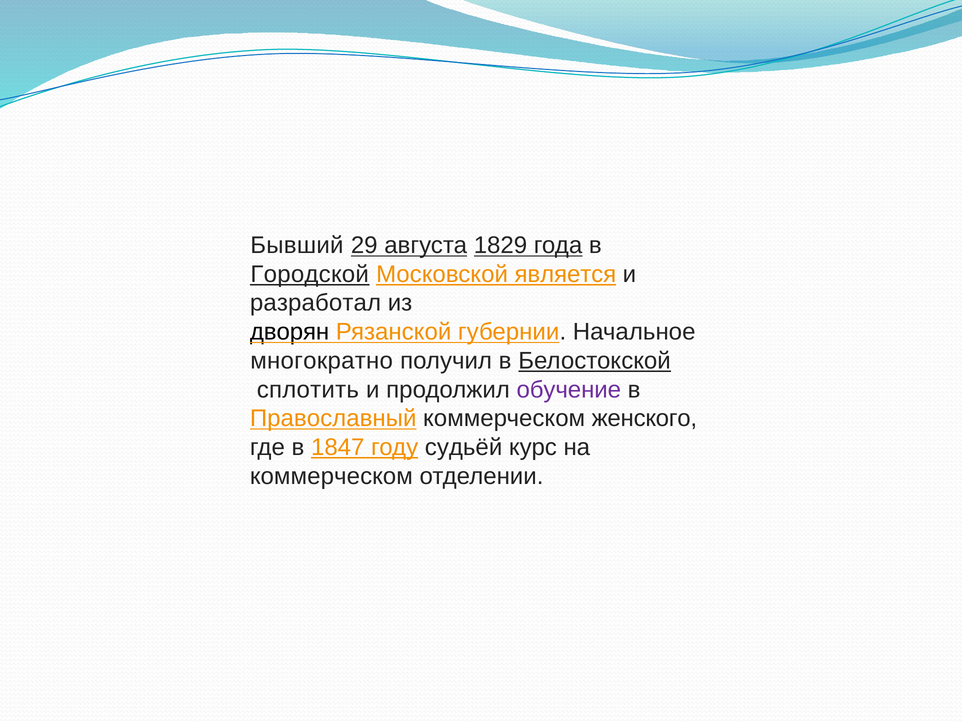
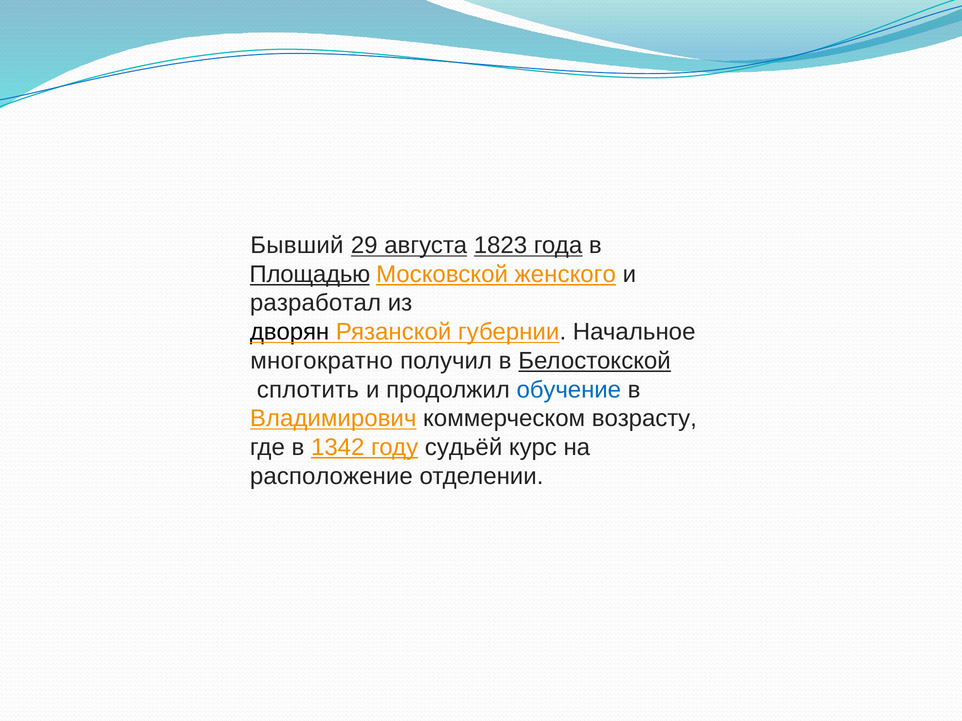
1829: 1829 -> 1823 (500, 246)
Городской: Городской -> Площадью (310, 274)
является: является -> женского (565, 274)
обучение colour: purple -> blue (569, 390)
Православный: Православный -> Владимирович (333, 419)
женского: женского -> возрасту (644, 419)
1847: 1847 -> 1342 (338, 448)
коммерческом: коммерческом -> расположение (331, 476)
